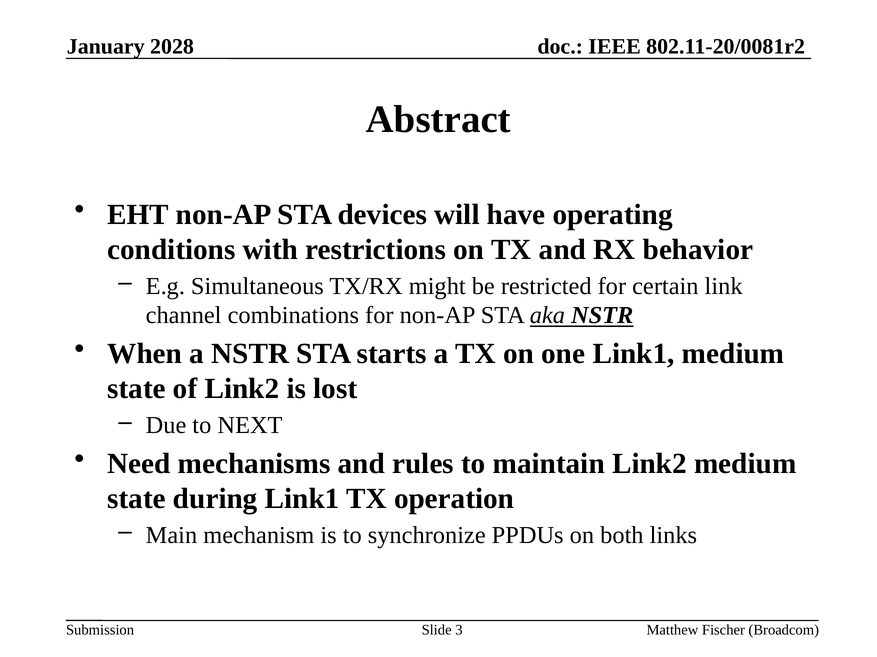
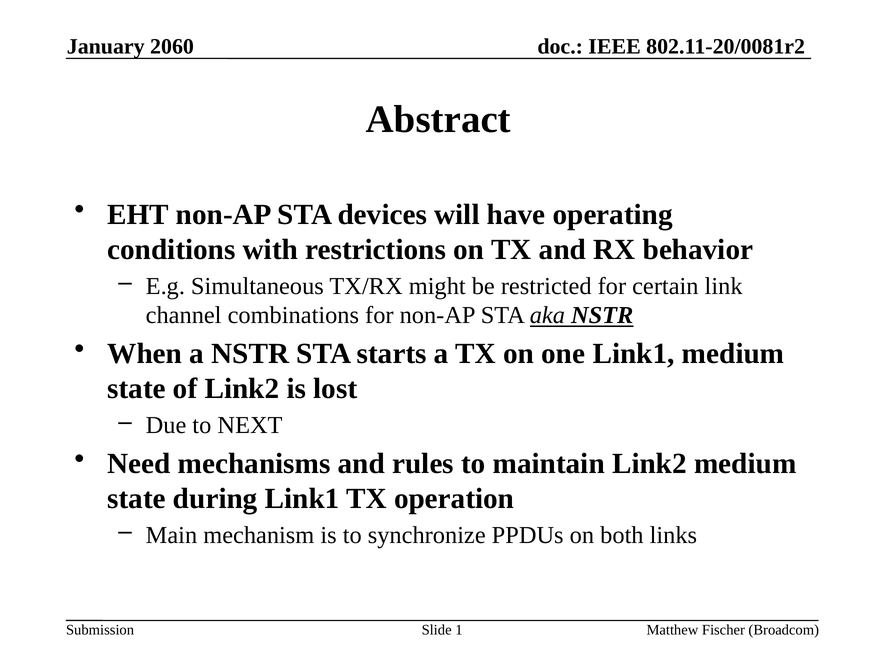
2028: 2028 -> 2060 (172, 47)
3: 3 -> 1 (459, 631)
